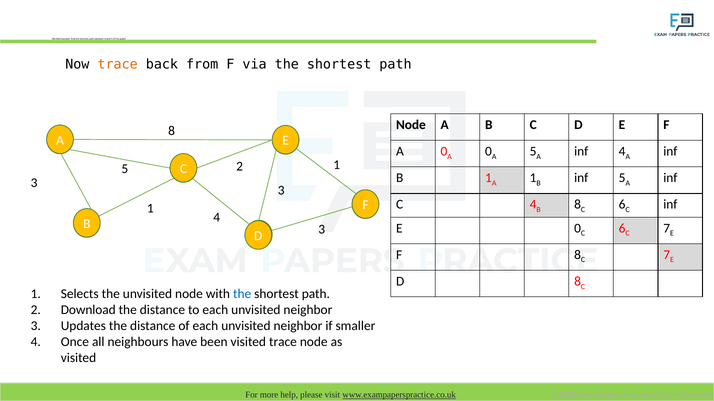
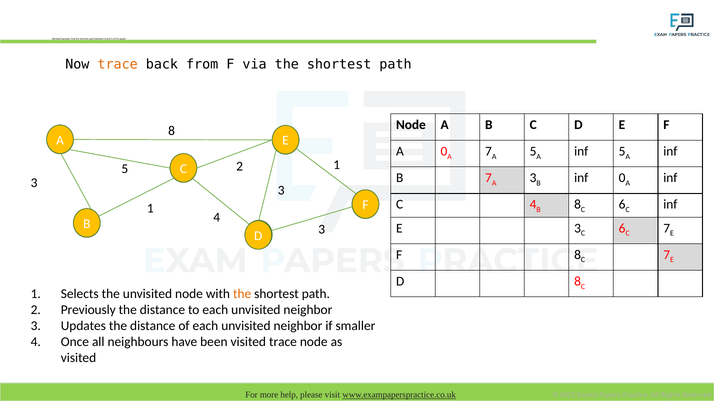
0: 0 -> 7 (488, 152)
inf 4: 4 -> 5 (622, 152)
B 1: 1 -> 7 (488, 178)
A 1: 1 -> 3 (533, 178)
inf 5: 5 -> 0 (622, 178)
E 0: 0 -> 3 (578, 228)
the colour: blue -> orange (242, 294)
Download: Download -> Previously (88, 310)
